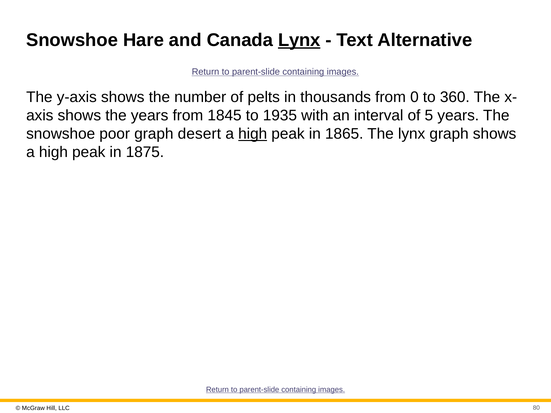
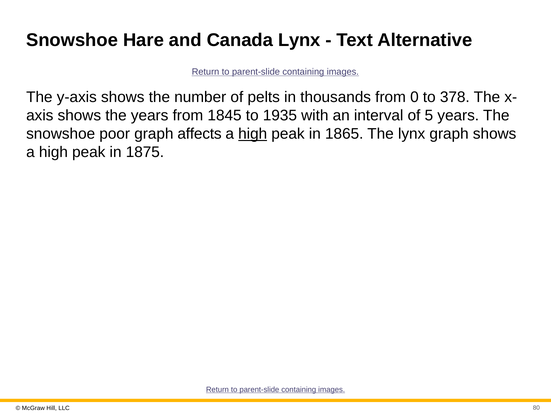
Lynx underline: present -> none (299, 40)
360: 360 -> 378 (455, 97)
desert: desert -> affects (200, 134)
